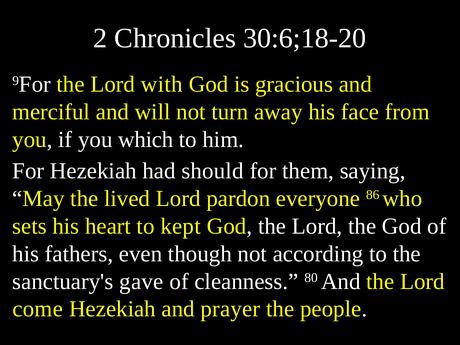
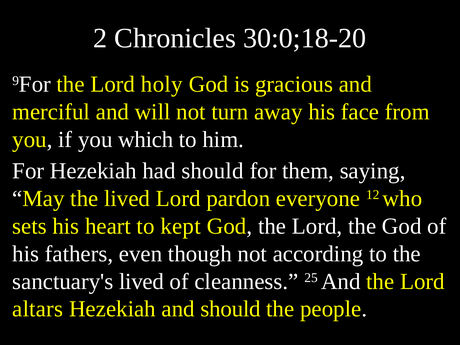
30:6;18-20: 30:6;18-20 -> 30:0;18-20 (305, 38)
with: with -> holy (162, 84)
86: 86 -> 12 (373, 195)
sanctuary's gave: gave -> lived (142, 281)
80: 80 -> 25 (311, 278)
come: come -> altars (38, 309)
and prayer: prayer -> should (231, 309)
